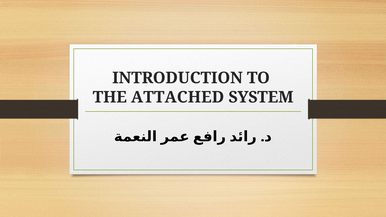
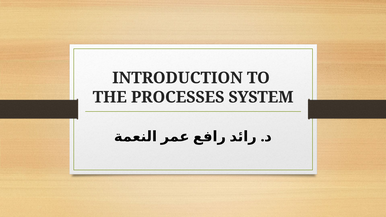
ATTACHED: ATTACHED -> PROCESSES (178, 97)
